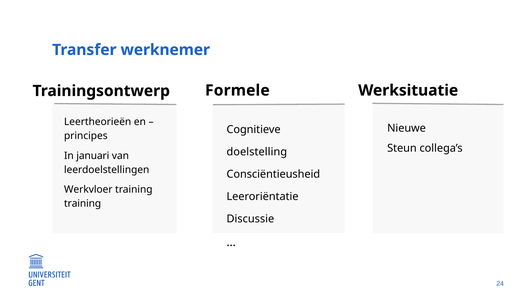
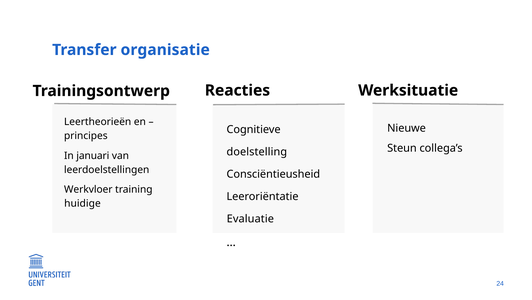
werknemer: werknemer -> organisatie (165, 50)
Formele: Formele -> Reacties (237, 90)
training: training -> huidige (82, 203)
Discussie: Discussie -> Evaluatie (250, 218)
